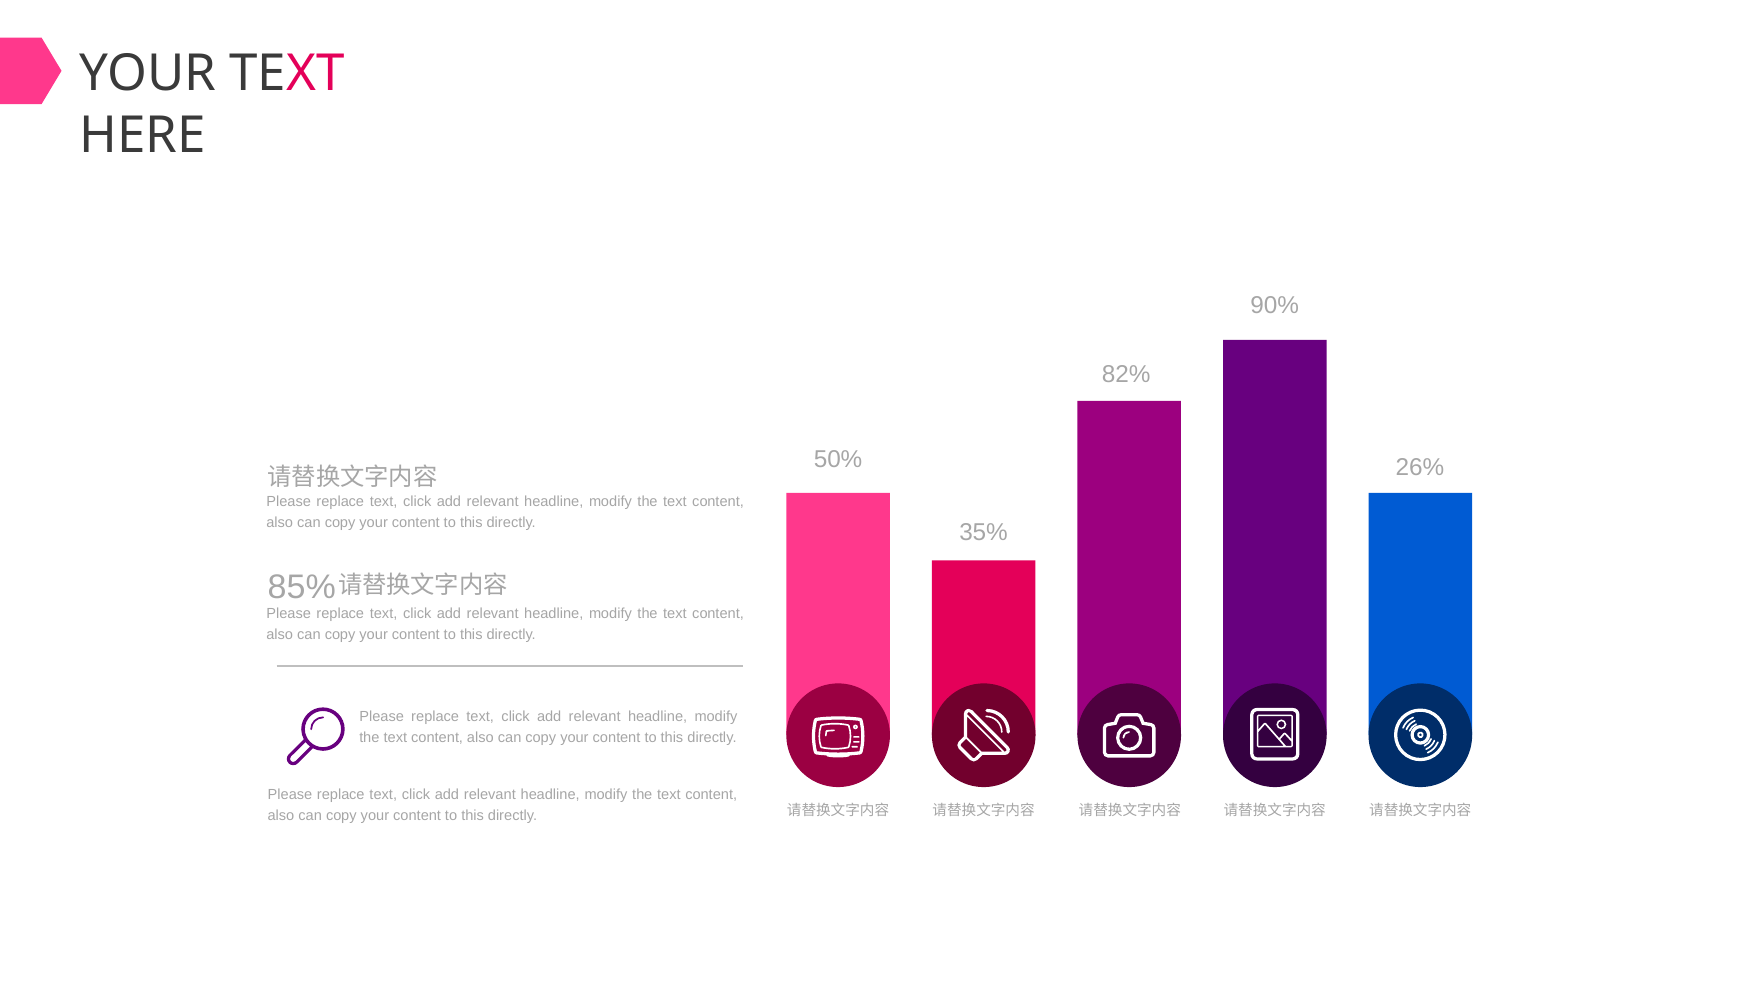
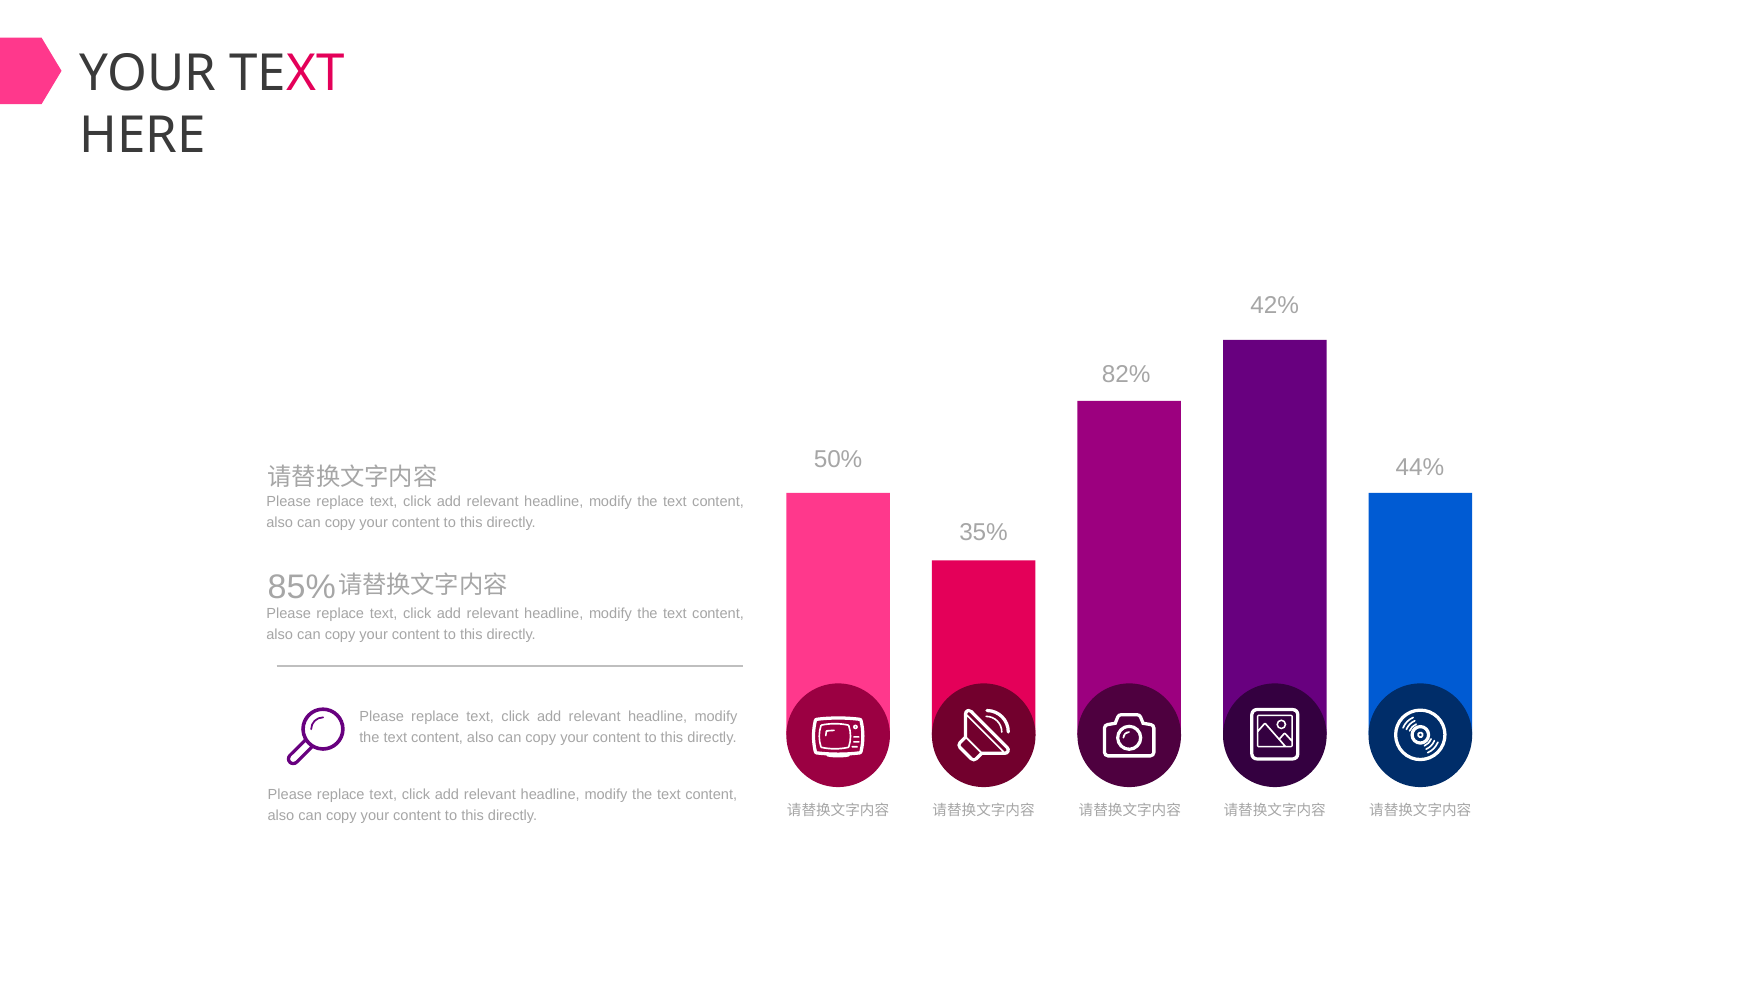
90%: 90% -> 42% (1275, 306)
26%: 26% -> 44% (1420, 467)
